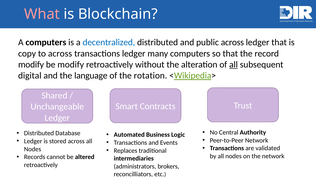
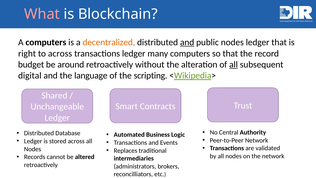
decentralized colour: blue -> orange (109, 42)
and underline: none -> present (187, 42)
public across: across -> nodes (232, 42)
copy: copy -> right (27, 53)
modify: modify -> budget (31, 64)
be modify: modify -> around (71, 64)
rotation: rotation -> scripting (151, 76)
